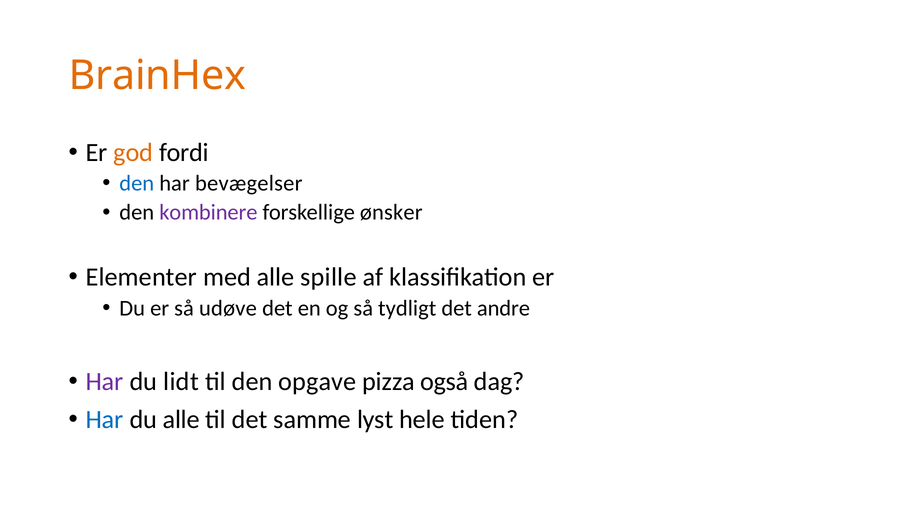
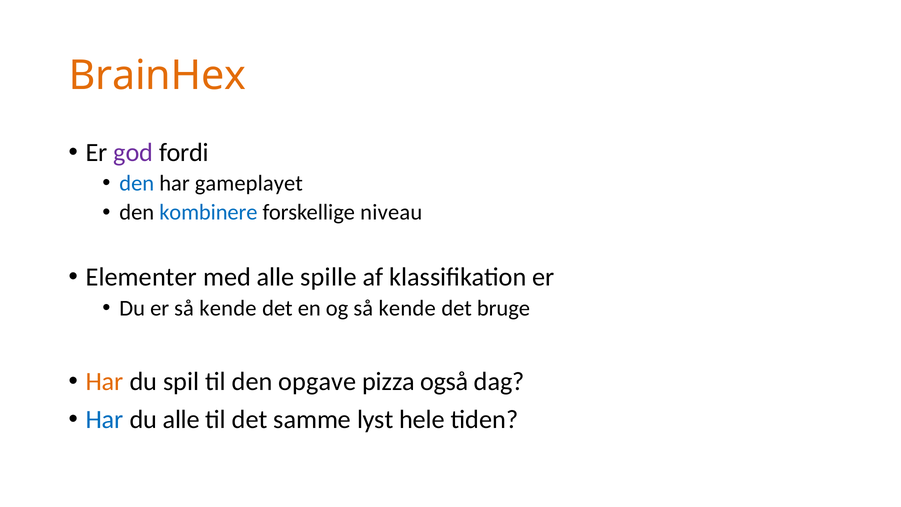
god colour: orange -> purple (133, 152)
bevægelser: bevægelser -> gameplayet (249, 183)
kombinere colour: purple -> blue (208, 212)
ønsker: ønsker -> niveau (391, 212)
er så udøve: udøve -> kende (228, 308)
og så tydligt: tydligt -> kende (407, 308)
andre: andre -> bruge (503, 308)
Har colour: purple -> orange (105, 382)
lidt: lidt -> spil (181, 382)
